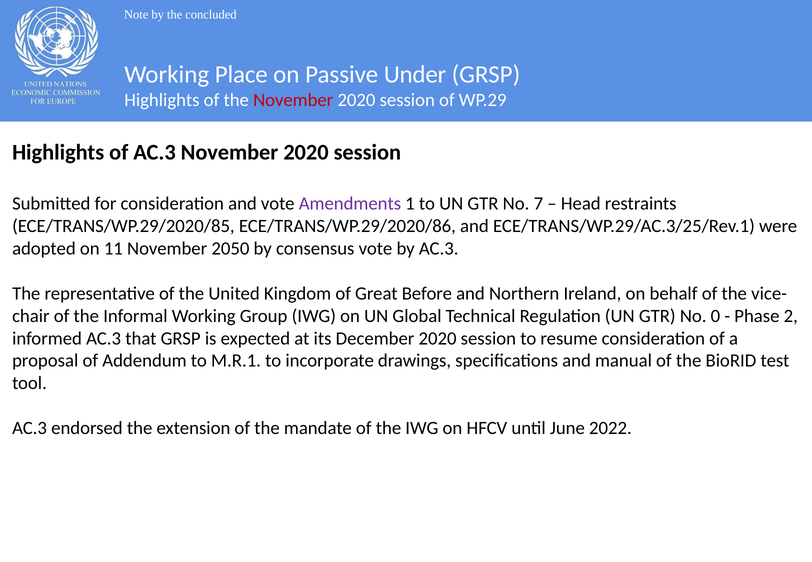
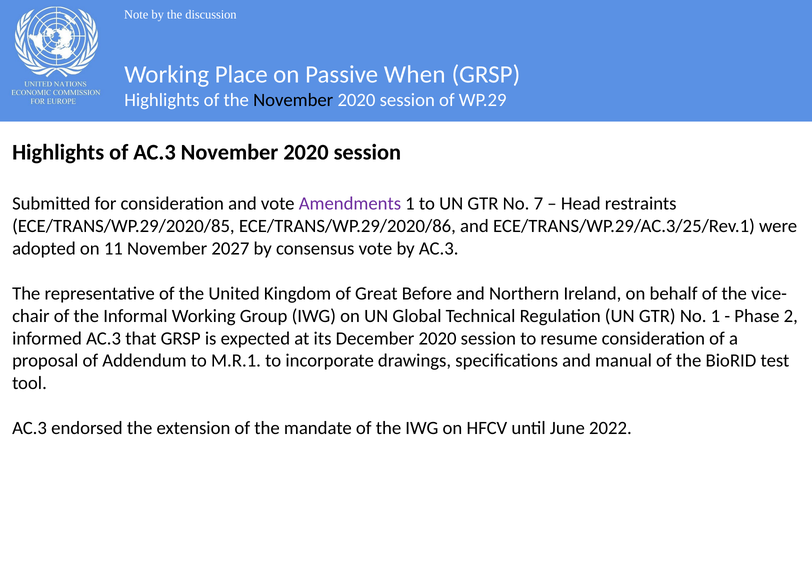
concluded: concluded -> discussion (211, 14)
Under: Under -> When (415, 74)
November colour: red -> black (293, 100)
2050: 2050 -> 2027 (230, 248)
No 0: 0 -> 1 (715, 316)
